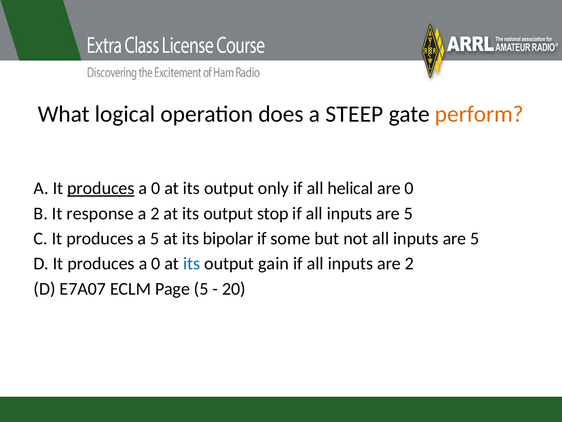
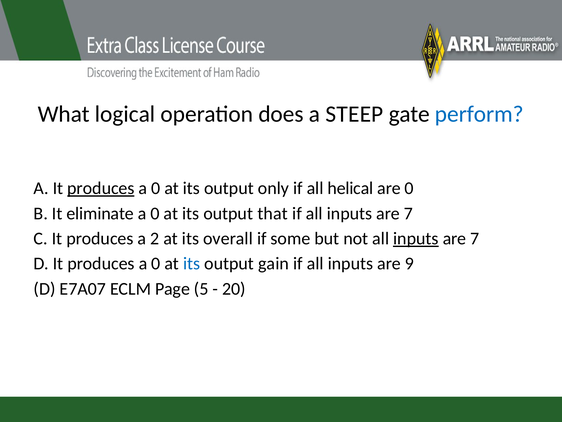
perform colour: orange -> blue (479, 114)
response: response -> eliminate (100, 213)
2: 2 -> 0 (155, 213)
stop: stop -> that (273, 213)
5: 5 -> 7 (409, 213)
a 5: 5 -> 2 (155, 238)
bipolar: bipolar -> overall (228, 238)
inputs underline: none -> present (416, 238)
5: 5 -> 7 (475, 238)
are 2: 2 -> 9 (409, 263)
